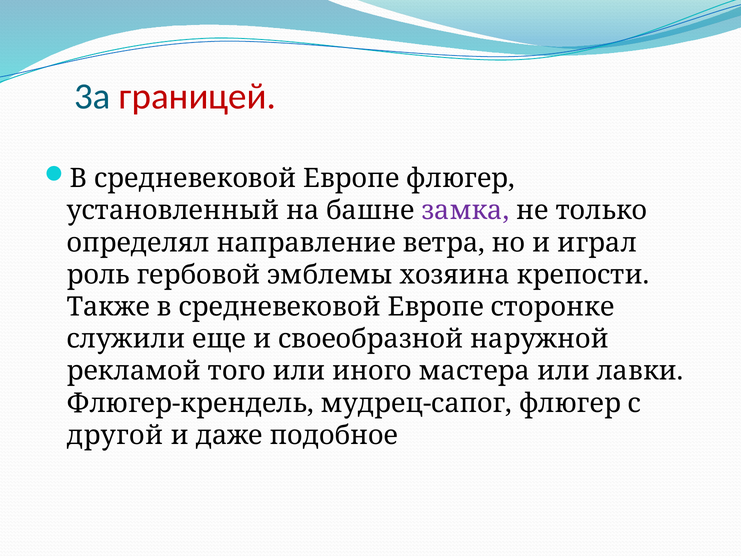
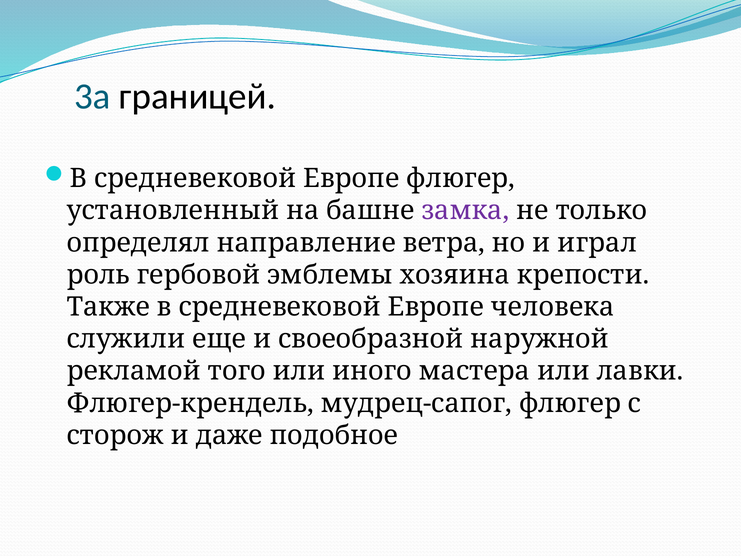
границей colour: red -> black (198, 96)
сторонке: сторонке -> человека (553, 307)
другой: другой -> сторож (115, 435)
